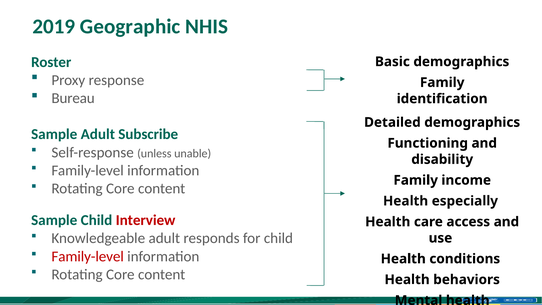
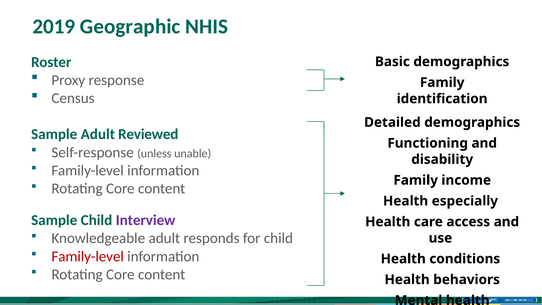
Bureau: Bureau -> Census (73, 98)
Subscribe: Subscribe -> Reviewed (148, 134)
Interview colour: red -> purple (146, 220)
